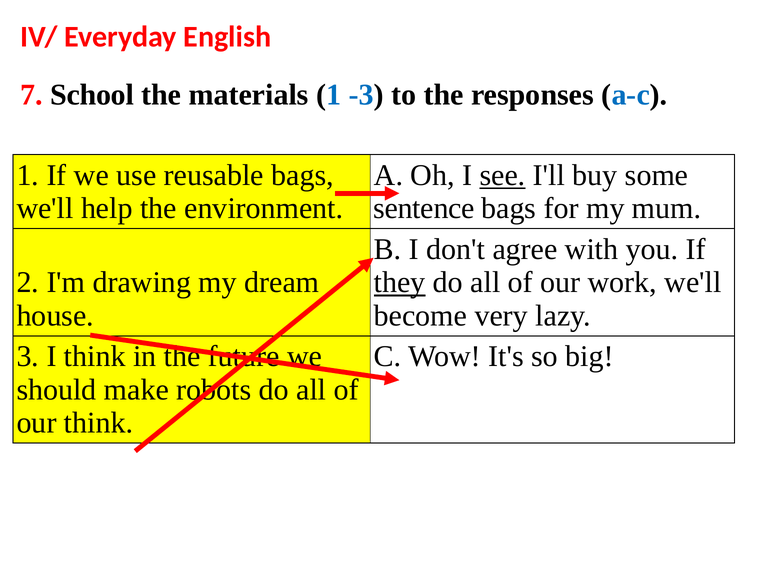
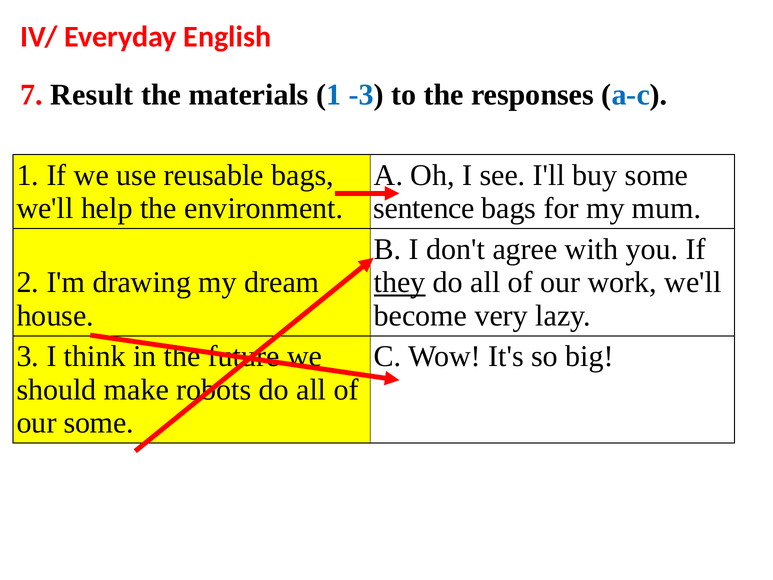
School: School -> Result (92, 95)
see underline: present -> none (503, 175)
our think: think -> some (99, 423)
